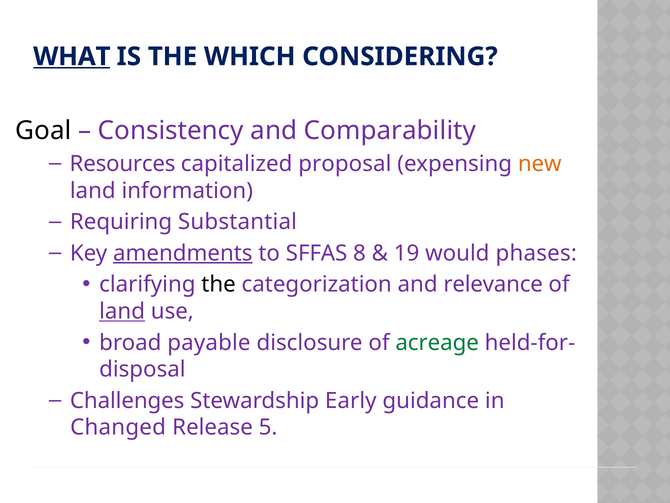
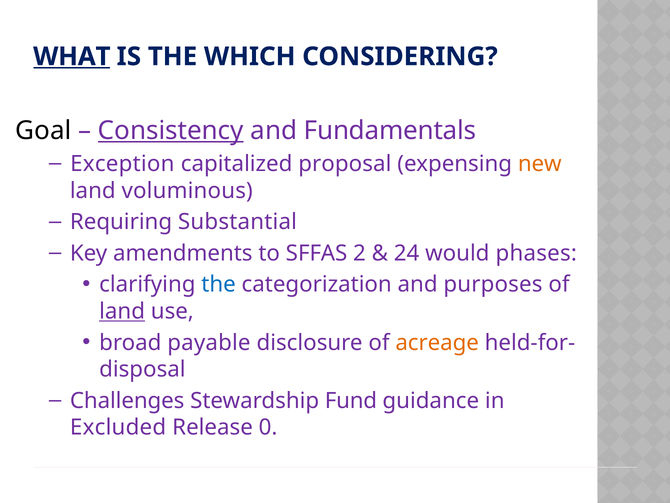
Consistency underline: none -> present (171, 130)
Comparability: Comparability -> Fundamentals (390, 130)
Resources: Resources -> Exception (122, 164)
information: information -> voluminous (187, 190)
amendments underline: present -> none (183, 253)
8: 8 -> 2 (359, 253)
19: 19 -> 24 (407, 253)
the colour: black -> blue (219, 284)
relevance: relevance -> purposes (493, 284)
acreage colour: green -> orange (437, 342)
Early: Early -> Fund (351, 400)
Changed: Changed -> Excluded (118, 427)
5: 5 -> 0 (268, 427)
